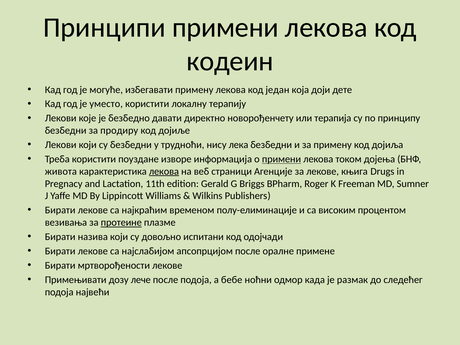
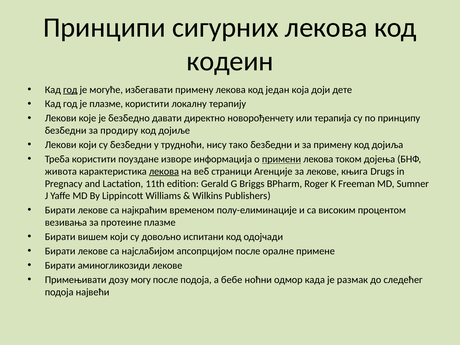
Принципи примени: примени -> сигурних (225, 28)
год underline: none -> present (70, 90)
је уместо: уместо -> плазме (106, 104)
лека: лека -> тако (238, 145)
протеине underline: present -> none (121, 222)
назива: назива -> вишем (93, 237)
мртворођености: мртворођености -> аминогликозиди (114, 265)
лече: лече -> могу (141, 280)
